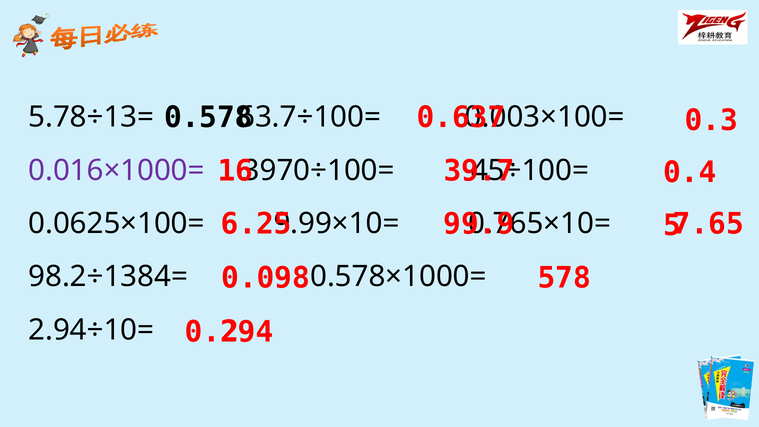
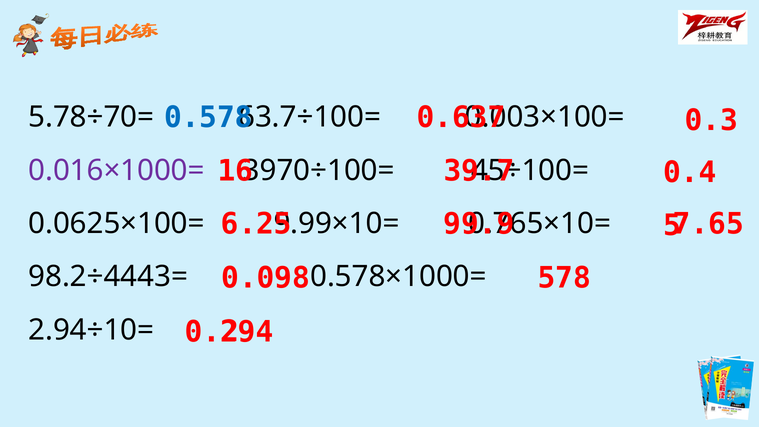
0.578 colour: black -> blue (208, 117)
5.78÷13=: 5.78÷13= -> 5.78÷70= (91, 117)
98.2÷1384=: 98.2÷1384= -> 98.2÷4443= (108, 277)
